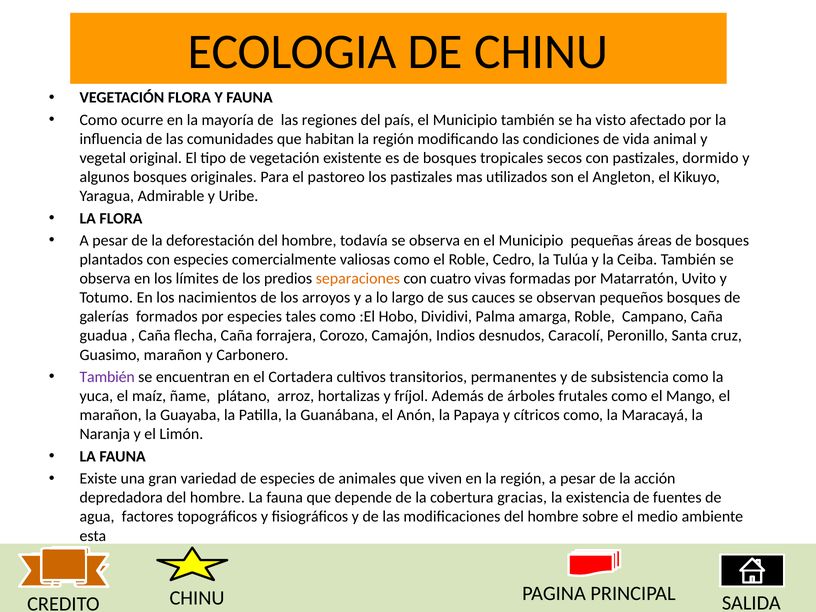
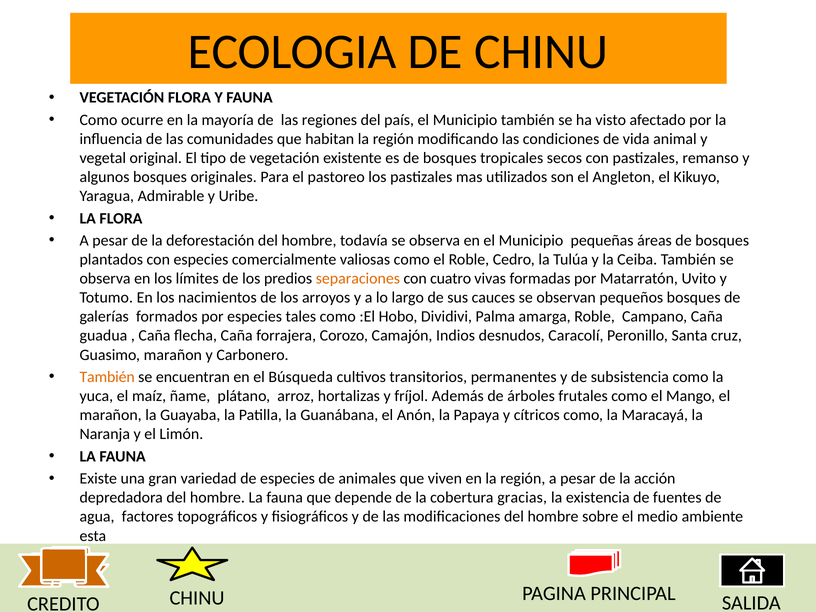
dormido: dormido -> remanso (711, 158)
También colour: purple -> orange (107, 377)
Cortadera: Cortadera -> Búsqueda (301, 377)
